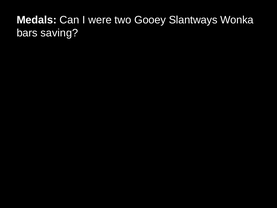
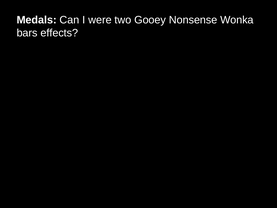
Slantways: Slantways -> Nonsense (193, 20)
saving: saving -> effects (59, 33)
